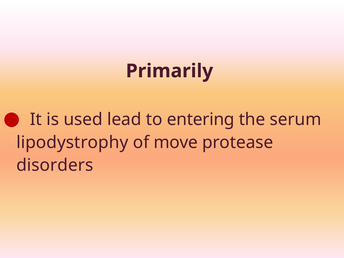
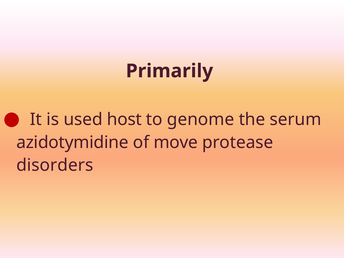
lead: lead -> host (124, 119)
entering: entering -> genome (201, 119)
lipodystrophy: lipodystrophy -> azidotymidine (72, 142)
